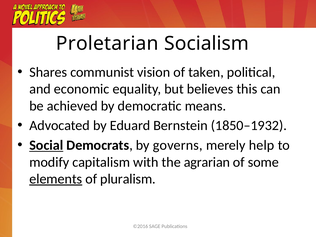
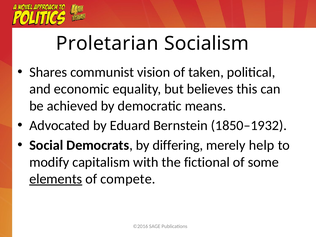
Social underline: present -> none (46, 145)
governs: governs -> differing (178, 145)
agrarian: agrarian -> fictional (207, 162)
pluralism: pluralism -> compete (128, 179)
